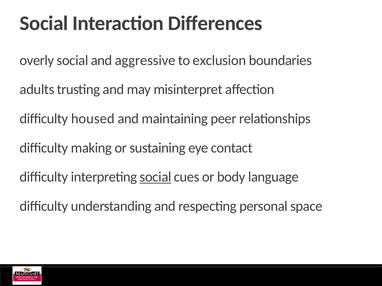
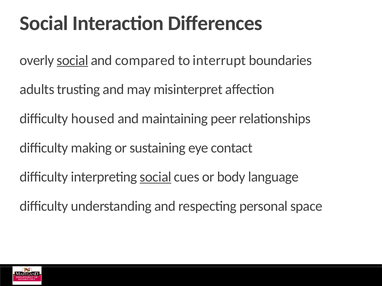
social underline: none -> present (73, 60)
aggressive: aggressive -> compared (145, 60)
exclusion: exclusion -> interrupt (219, 60)
